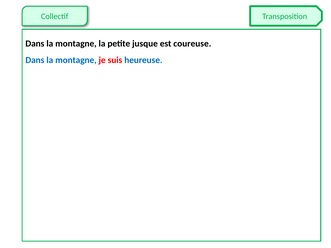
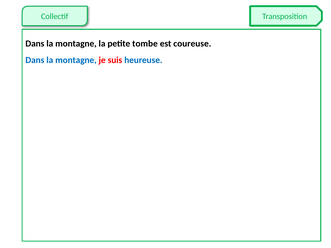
jusque: jusque -> tombe (145, 44)
